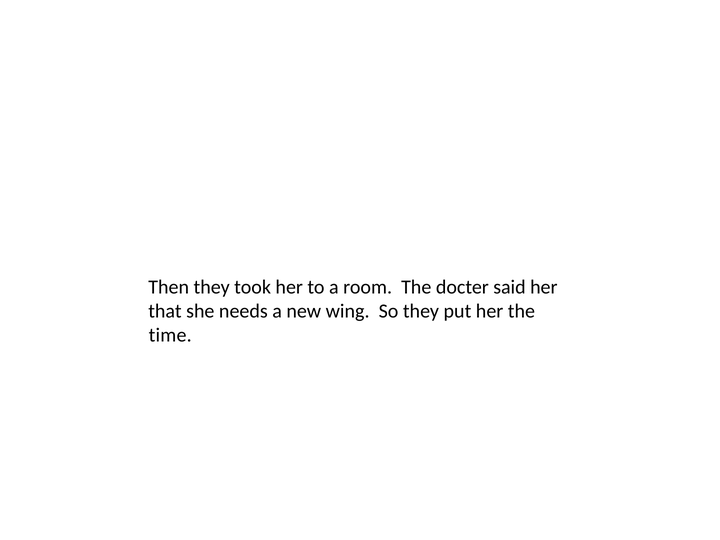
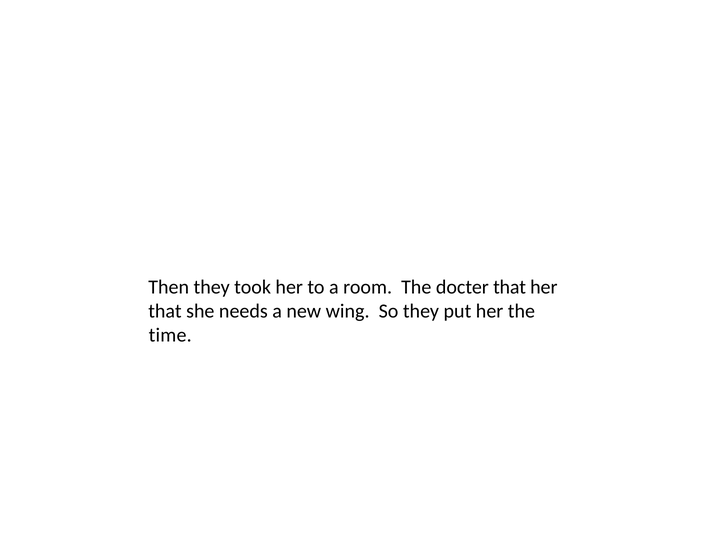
docter said: said -> that (510, 287)
